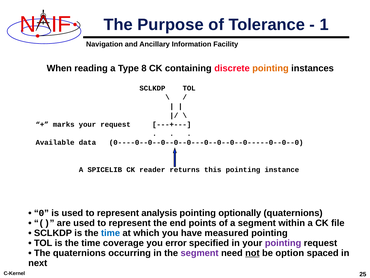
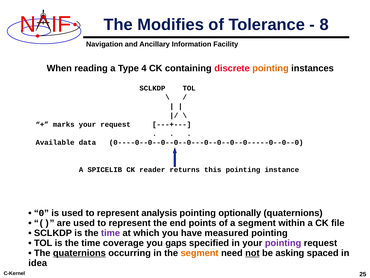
Purpose: Purpose -> Modifies (171, 25)
1: 1 -> 8 (324, 25)
8: 8 -> 4 (144, 68)
time colour: blue -> purple (111, 233)
error: error -> gaps (176, 243)
quaternions underline: none -> present (79, 253)
segment colour: purple -> orange (200, 253)
option: option -> asking (290, 253)
next: next -> idea (38, 263)
